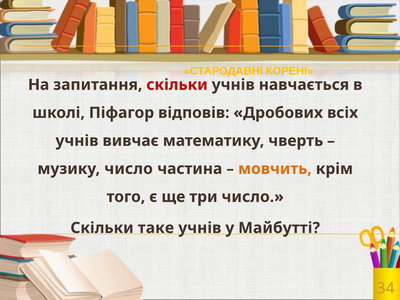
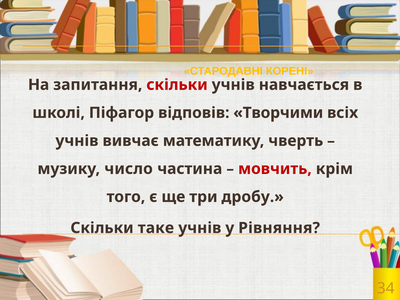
Дробових: Дробових -> Творчими (278, 113)
мовчить colour: orange -> red (275, 169)
три число: число -> дробу (253, 197)
Майбутті: Майбутті -> Рівняння (279, 228)
